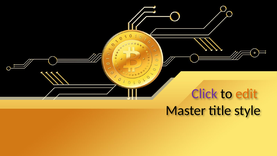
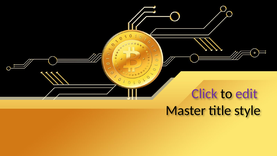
edit colour: orange -> purple (246, 94)
